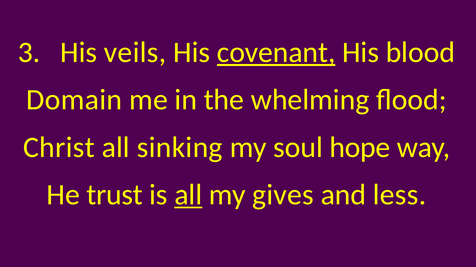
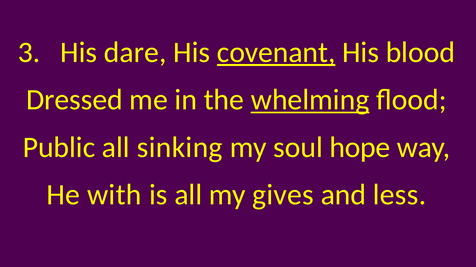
veils: veils -> dare (135, 52)
Domain: Domain -> Dressed (74, 100)
whelming underline: none -> present (310, 100)
Christ: Christ -> Public (59, 148)
trust: trust -> with (114, 195)
all underline: present -> none (188, 195)
